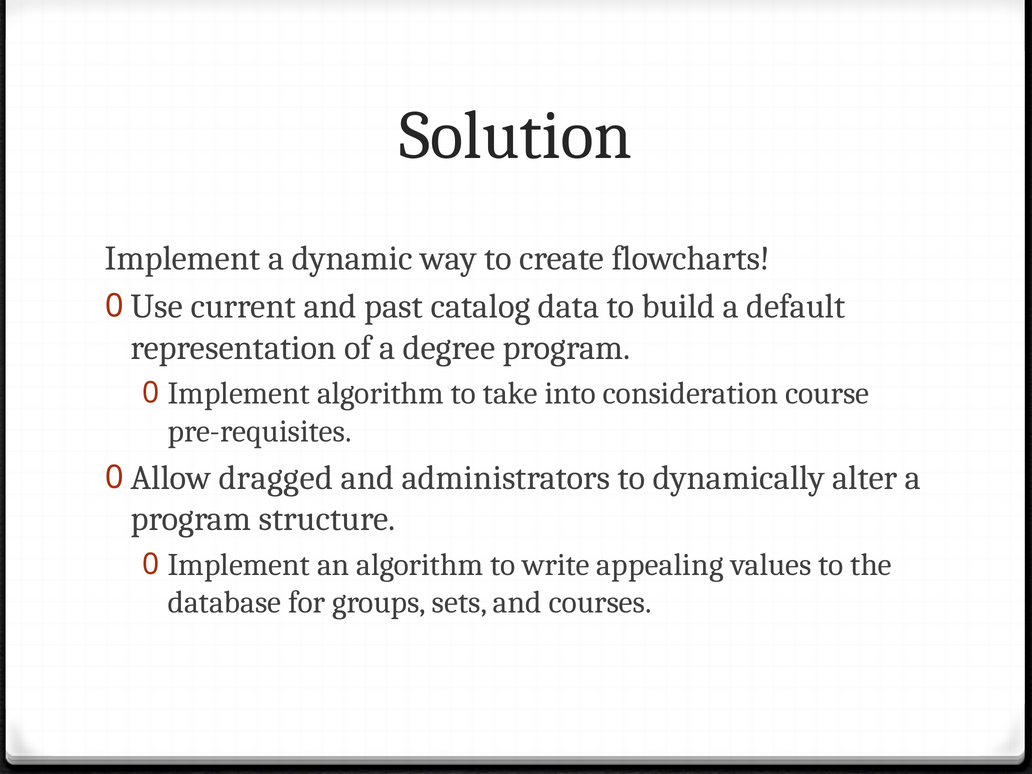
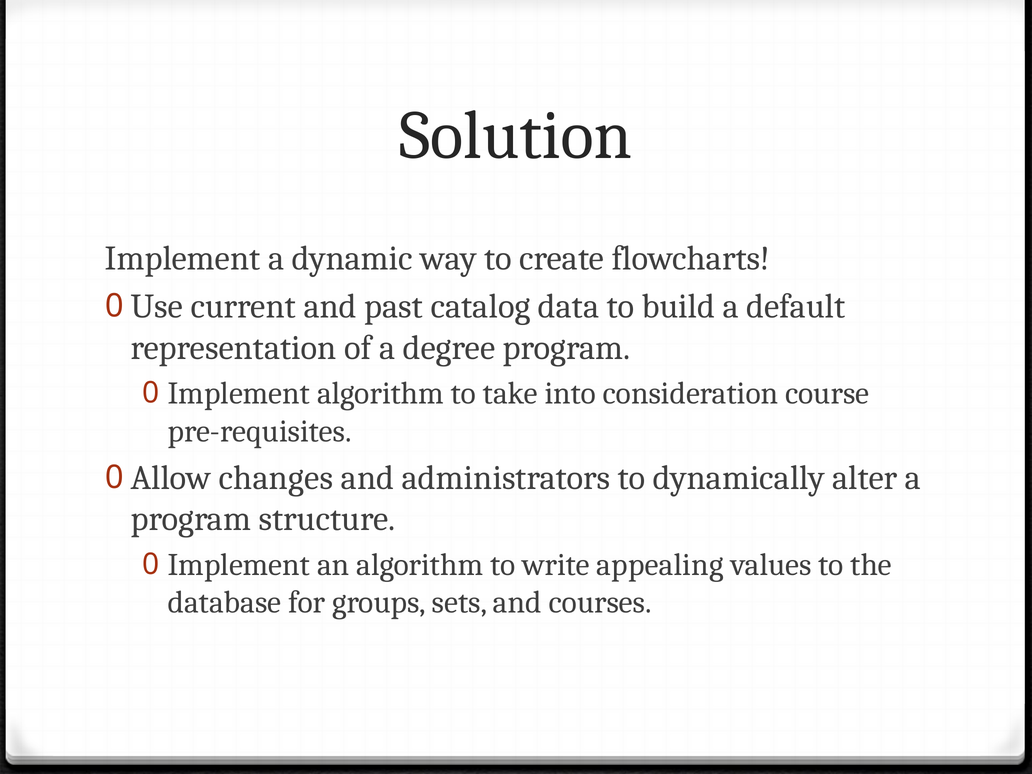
dragged: dragged -> changes (276, 478)
